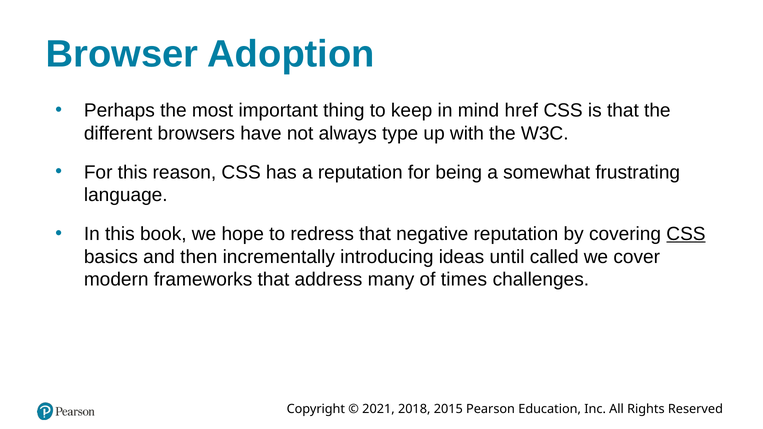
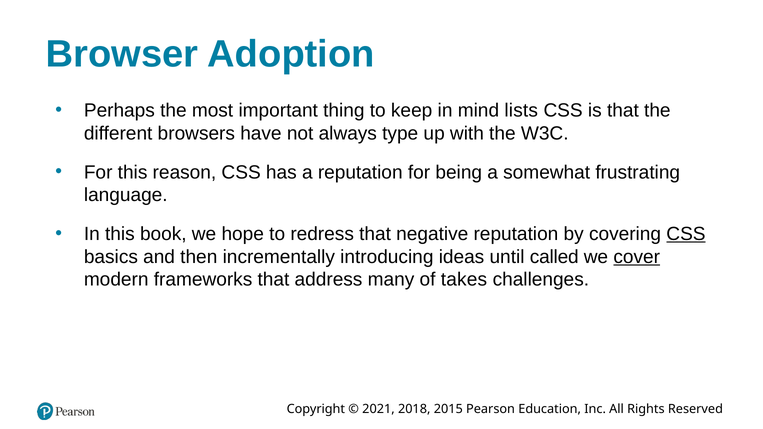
href: href -> lists (521, 111)
cover underline: none -> present (637, 257)
times: times -> takes (464, 280)
